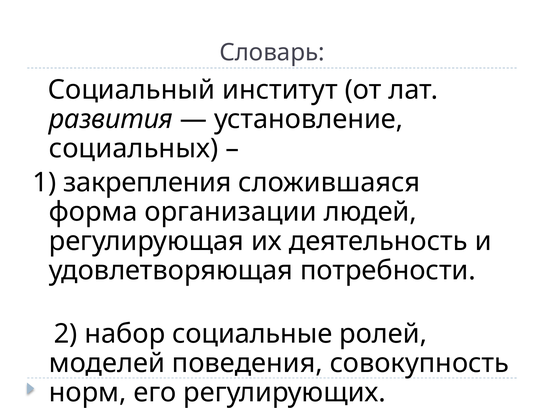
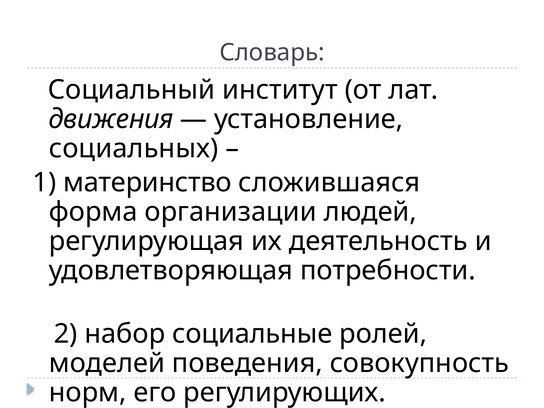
развития: развития -> движения (111, 119)
закрепления: закрепления -> материнство (147, 182)
